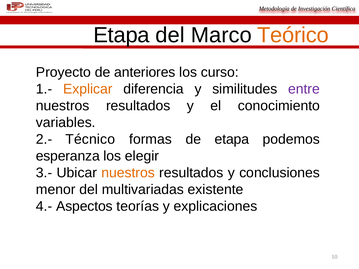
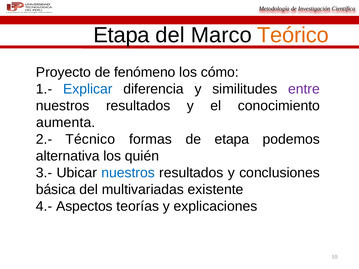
anteriores: anteriores -> fenómeno (145, 72)
curso: curso -> cómo (220, 72)
Explicar colour: orange -> blue (88, 89)
variables: variables -> aumenta (66, 123)
esperanza: esperanza -> alternativa (68, 156)
elegir: elegir -> quién (142, 156)
nuestros colour: orange -> blue (128, 173)
menor: menor -> básica (56, 190)
